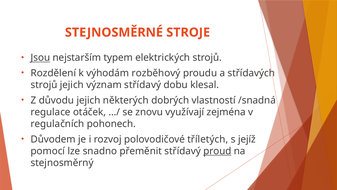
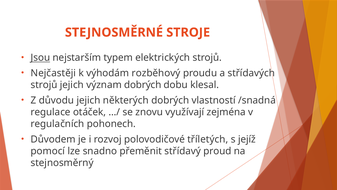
Rozdělení: Rozdělení -> Nejčastěji (53, 73)
význam střídavý: střídavý -> dobrých (143, 85)
proud underline: present -> none (217, 151)
